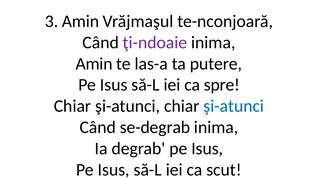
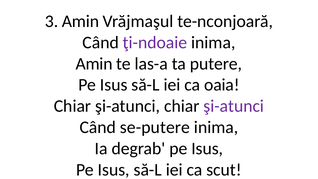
spre: spre -> oaia (222, 85)
şi-atunci colour: blue -> purple (234, 106)
se-degrab: se-degrab -> se-putere (155, 127)
